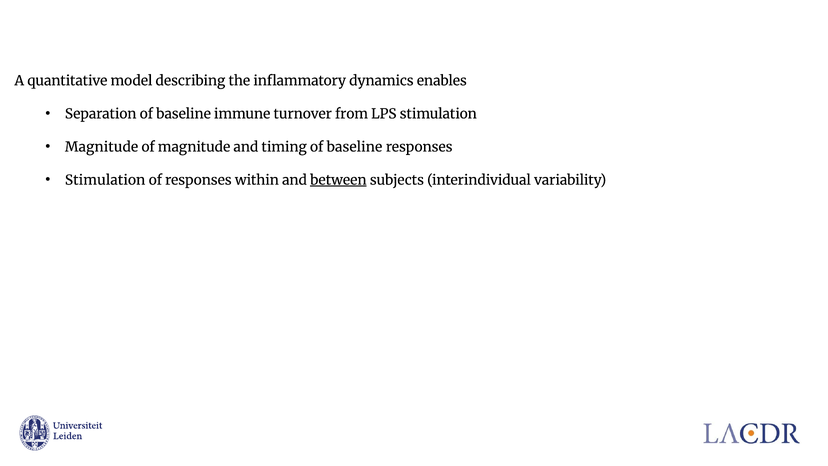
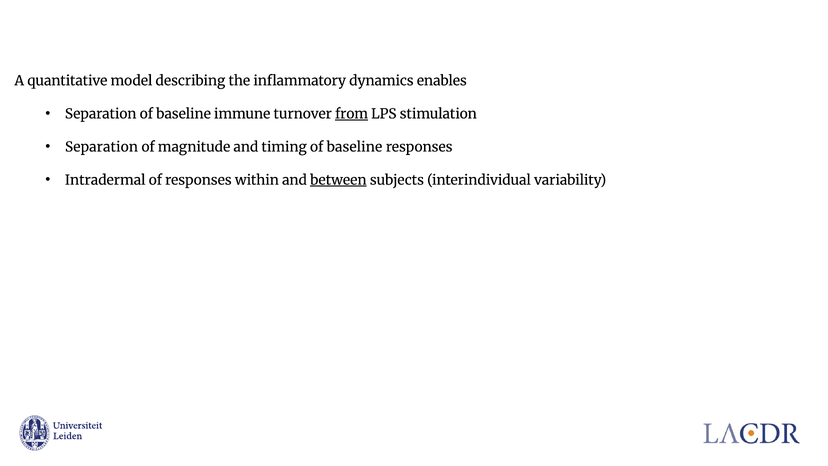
from underline: none -> present (352, 114)
Magnitude: Magnitude -> Separation (101, 147)
Stimulation: Stimulation -> Intradermal (105, 180)
